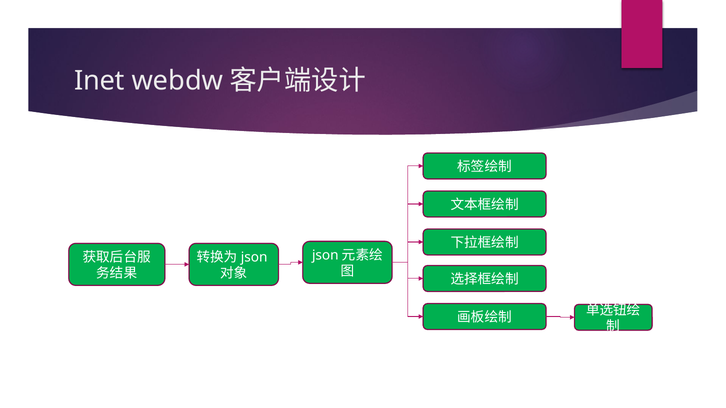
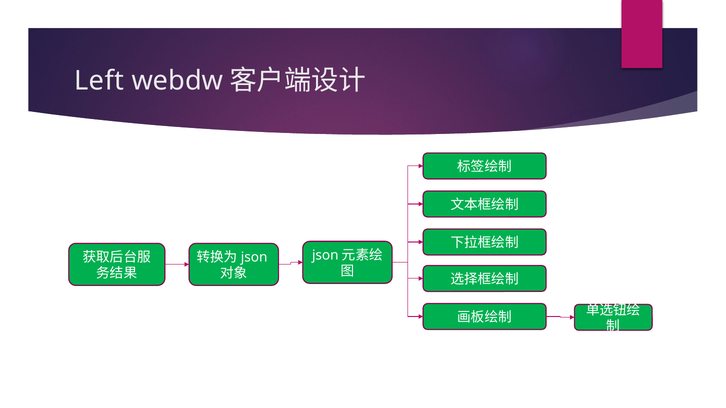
Inet: Inet -> Left (99, 81)
